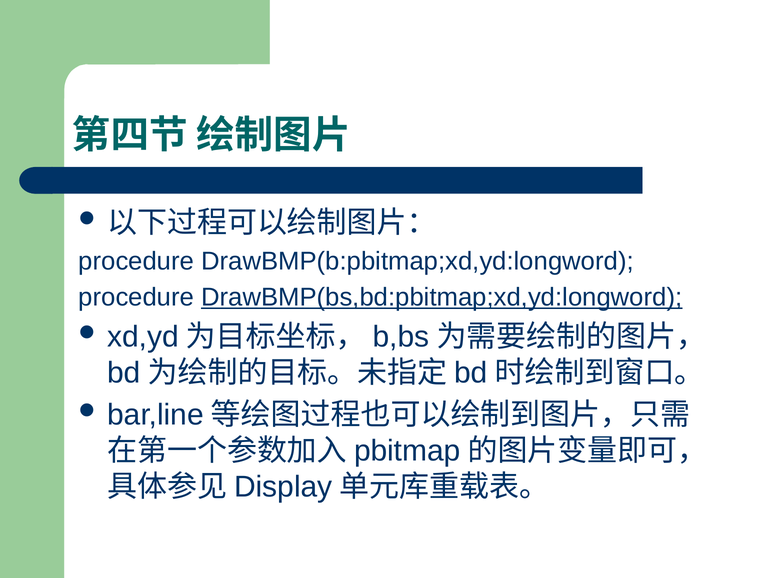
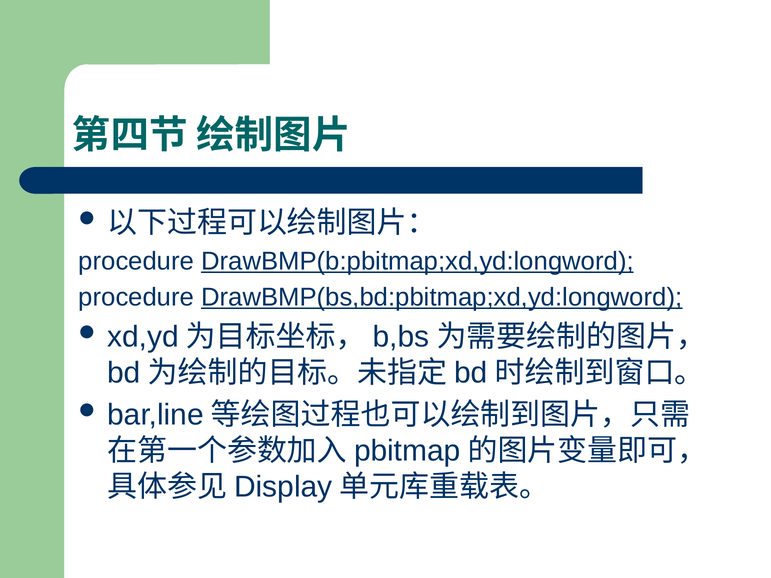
DrawBMP(b:pbitmap;xd,yd:longword underline: none -> present (417, 261)
